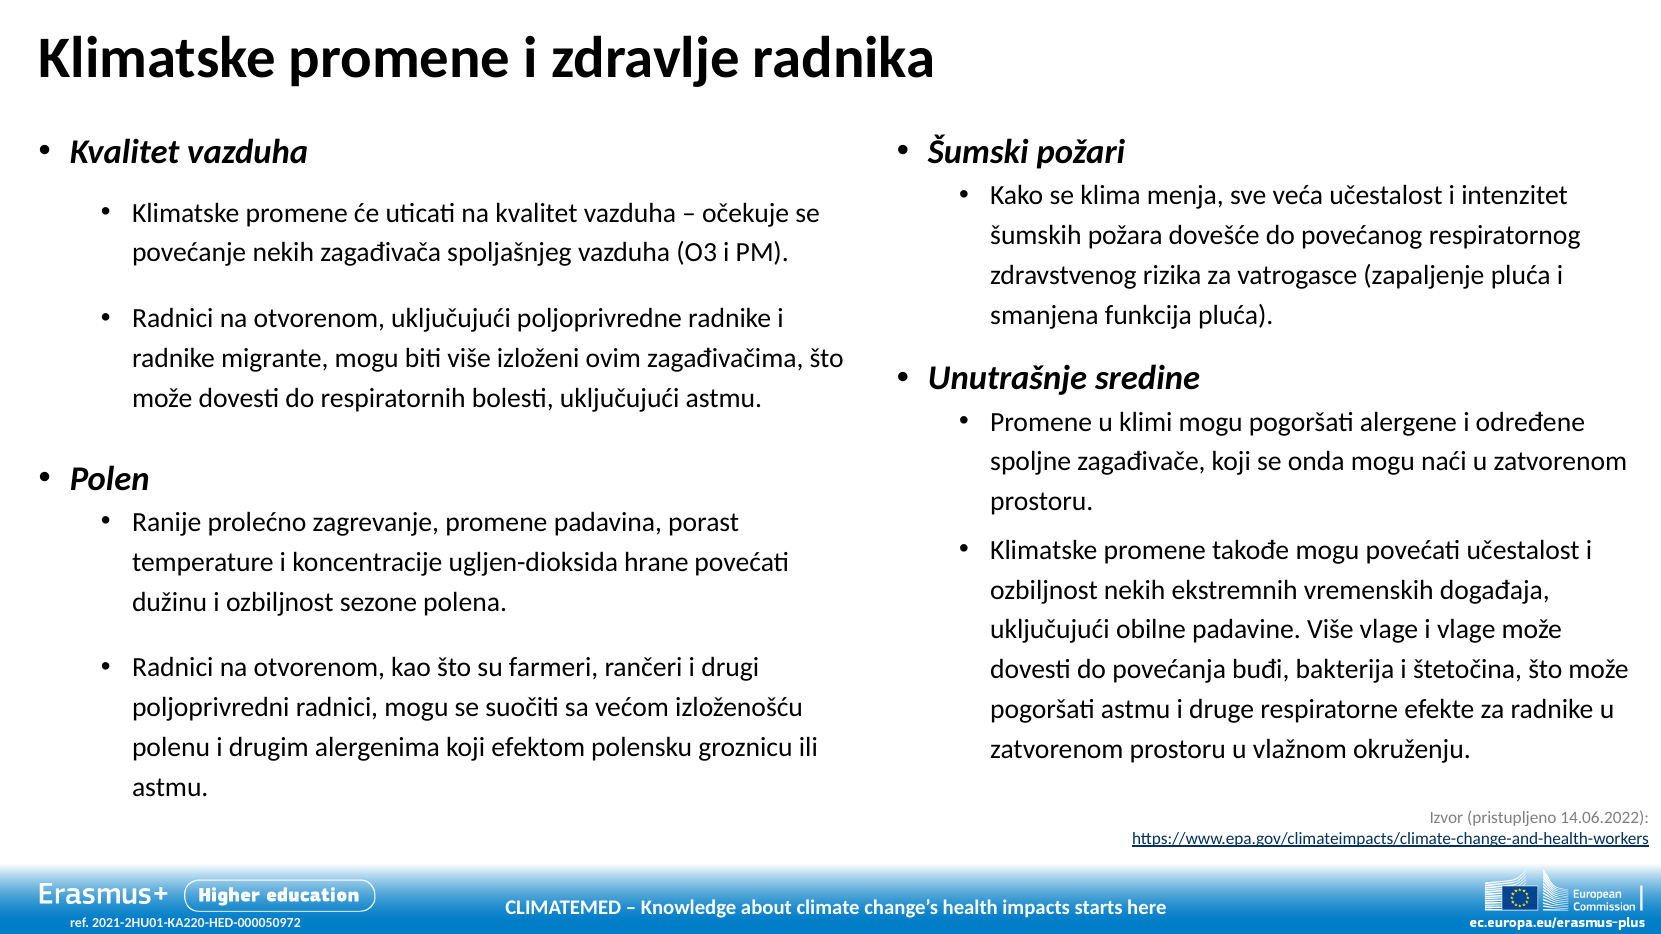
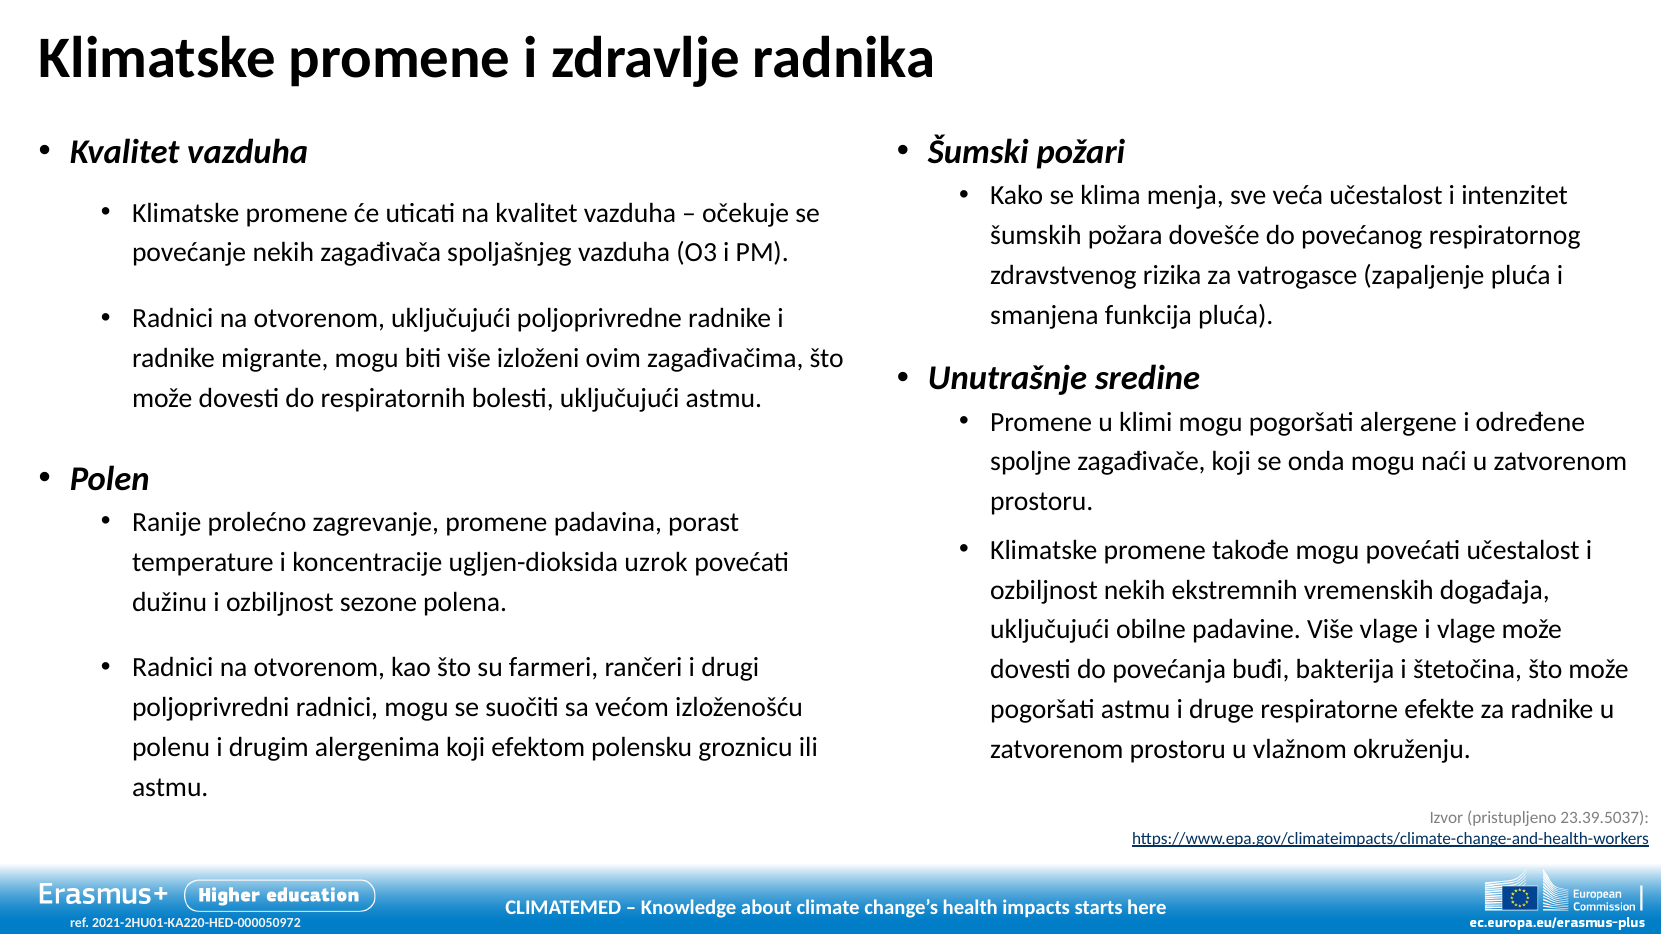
hrane: hrane -> uzrok (656, 562)
14.06.2022: 14.06.2022 -> 23.39.5037 (1605, 818)
